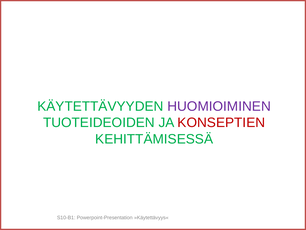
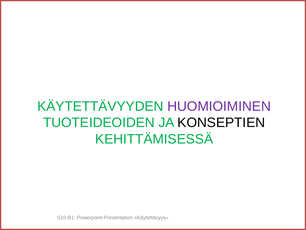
KONSEPTIEN colour: red -> black (221, 122)
